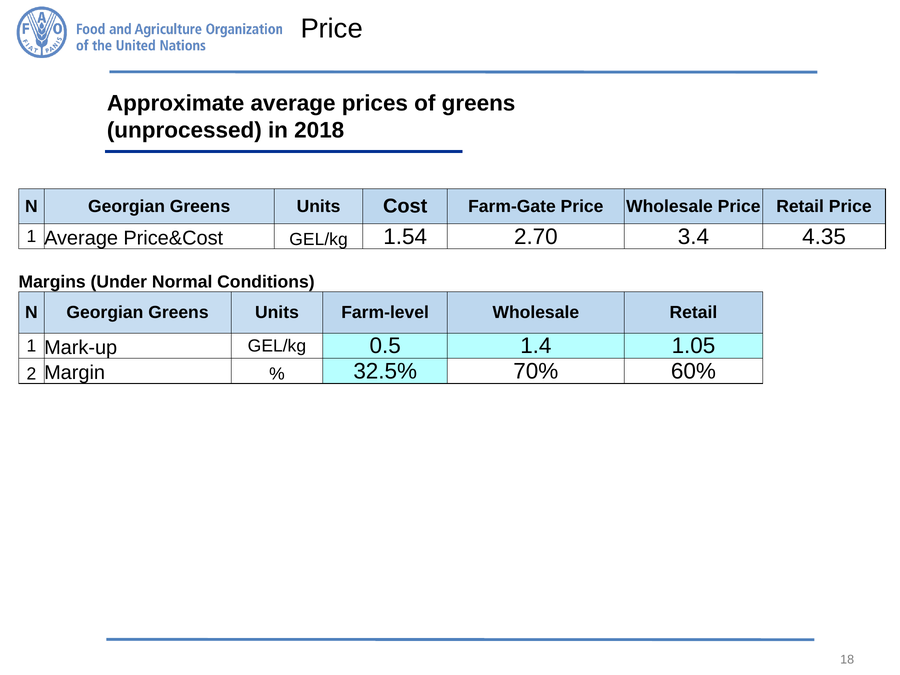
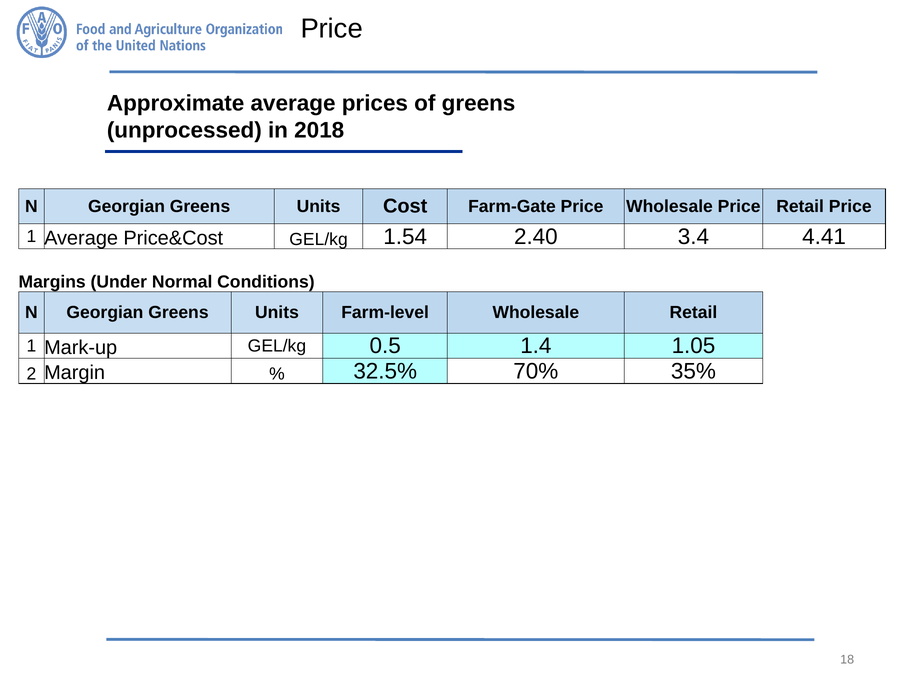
2.70: 2.70 -> 2.40 (536, 237)
4.35: 4.35 -> 4.41 (824, 237)
60%: 60% -> 35% (693, 371)
